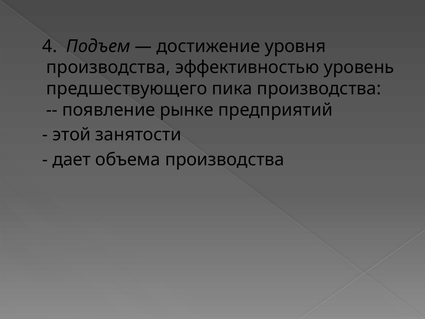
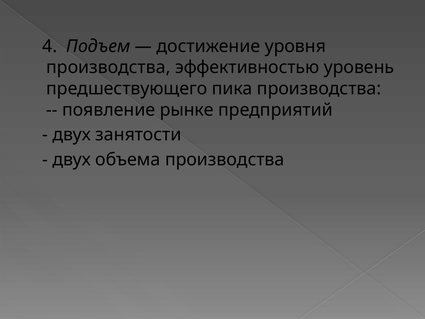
этой: этой -> двух (72, 135)
дает: дает -> двух (72, 159)
